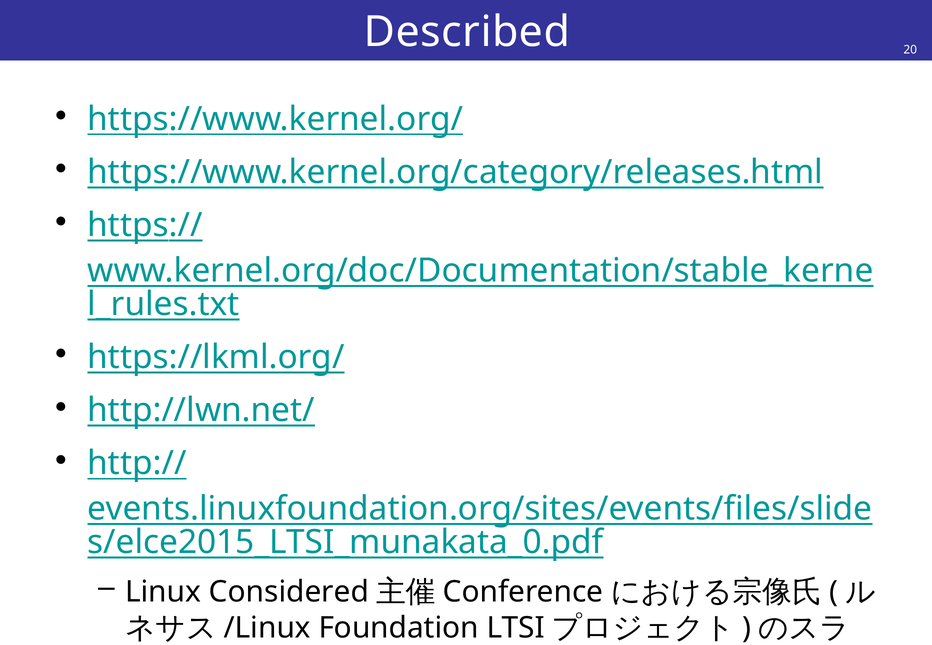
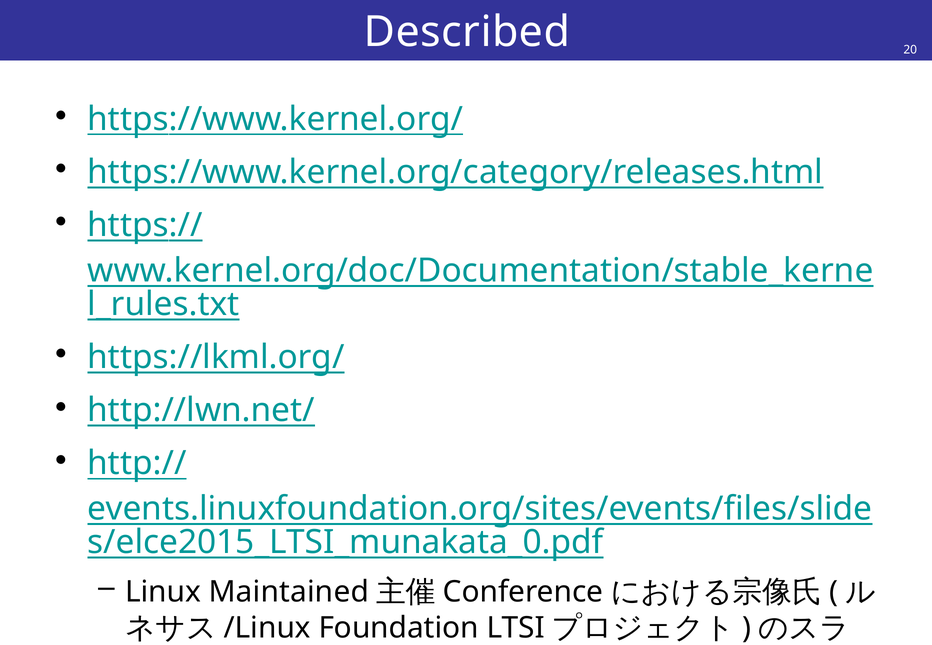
Considered: Considered -> Maintained (289, 592)
